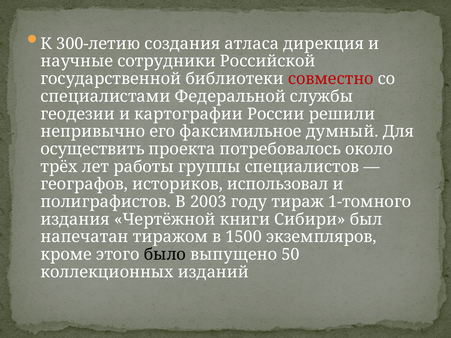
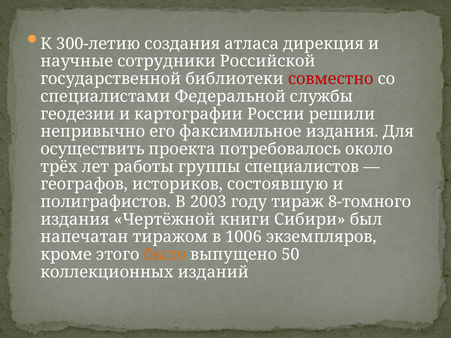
факсимильное думный: думный -> издания (342, 132)
использовал: использовал -> состоявшую (278, 184)
1-томного: 1-томного -> 8-томного (370, 202)
1500: 1500 -> 1006 (244, 237)
было colour: black -> orange (165, 255)
